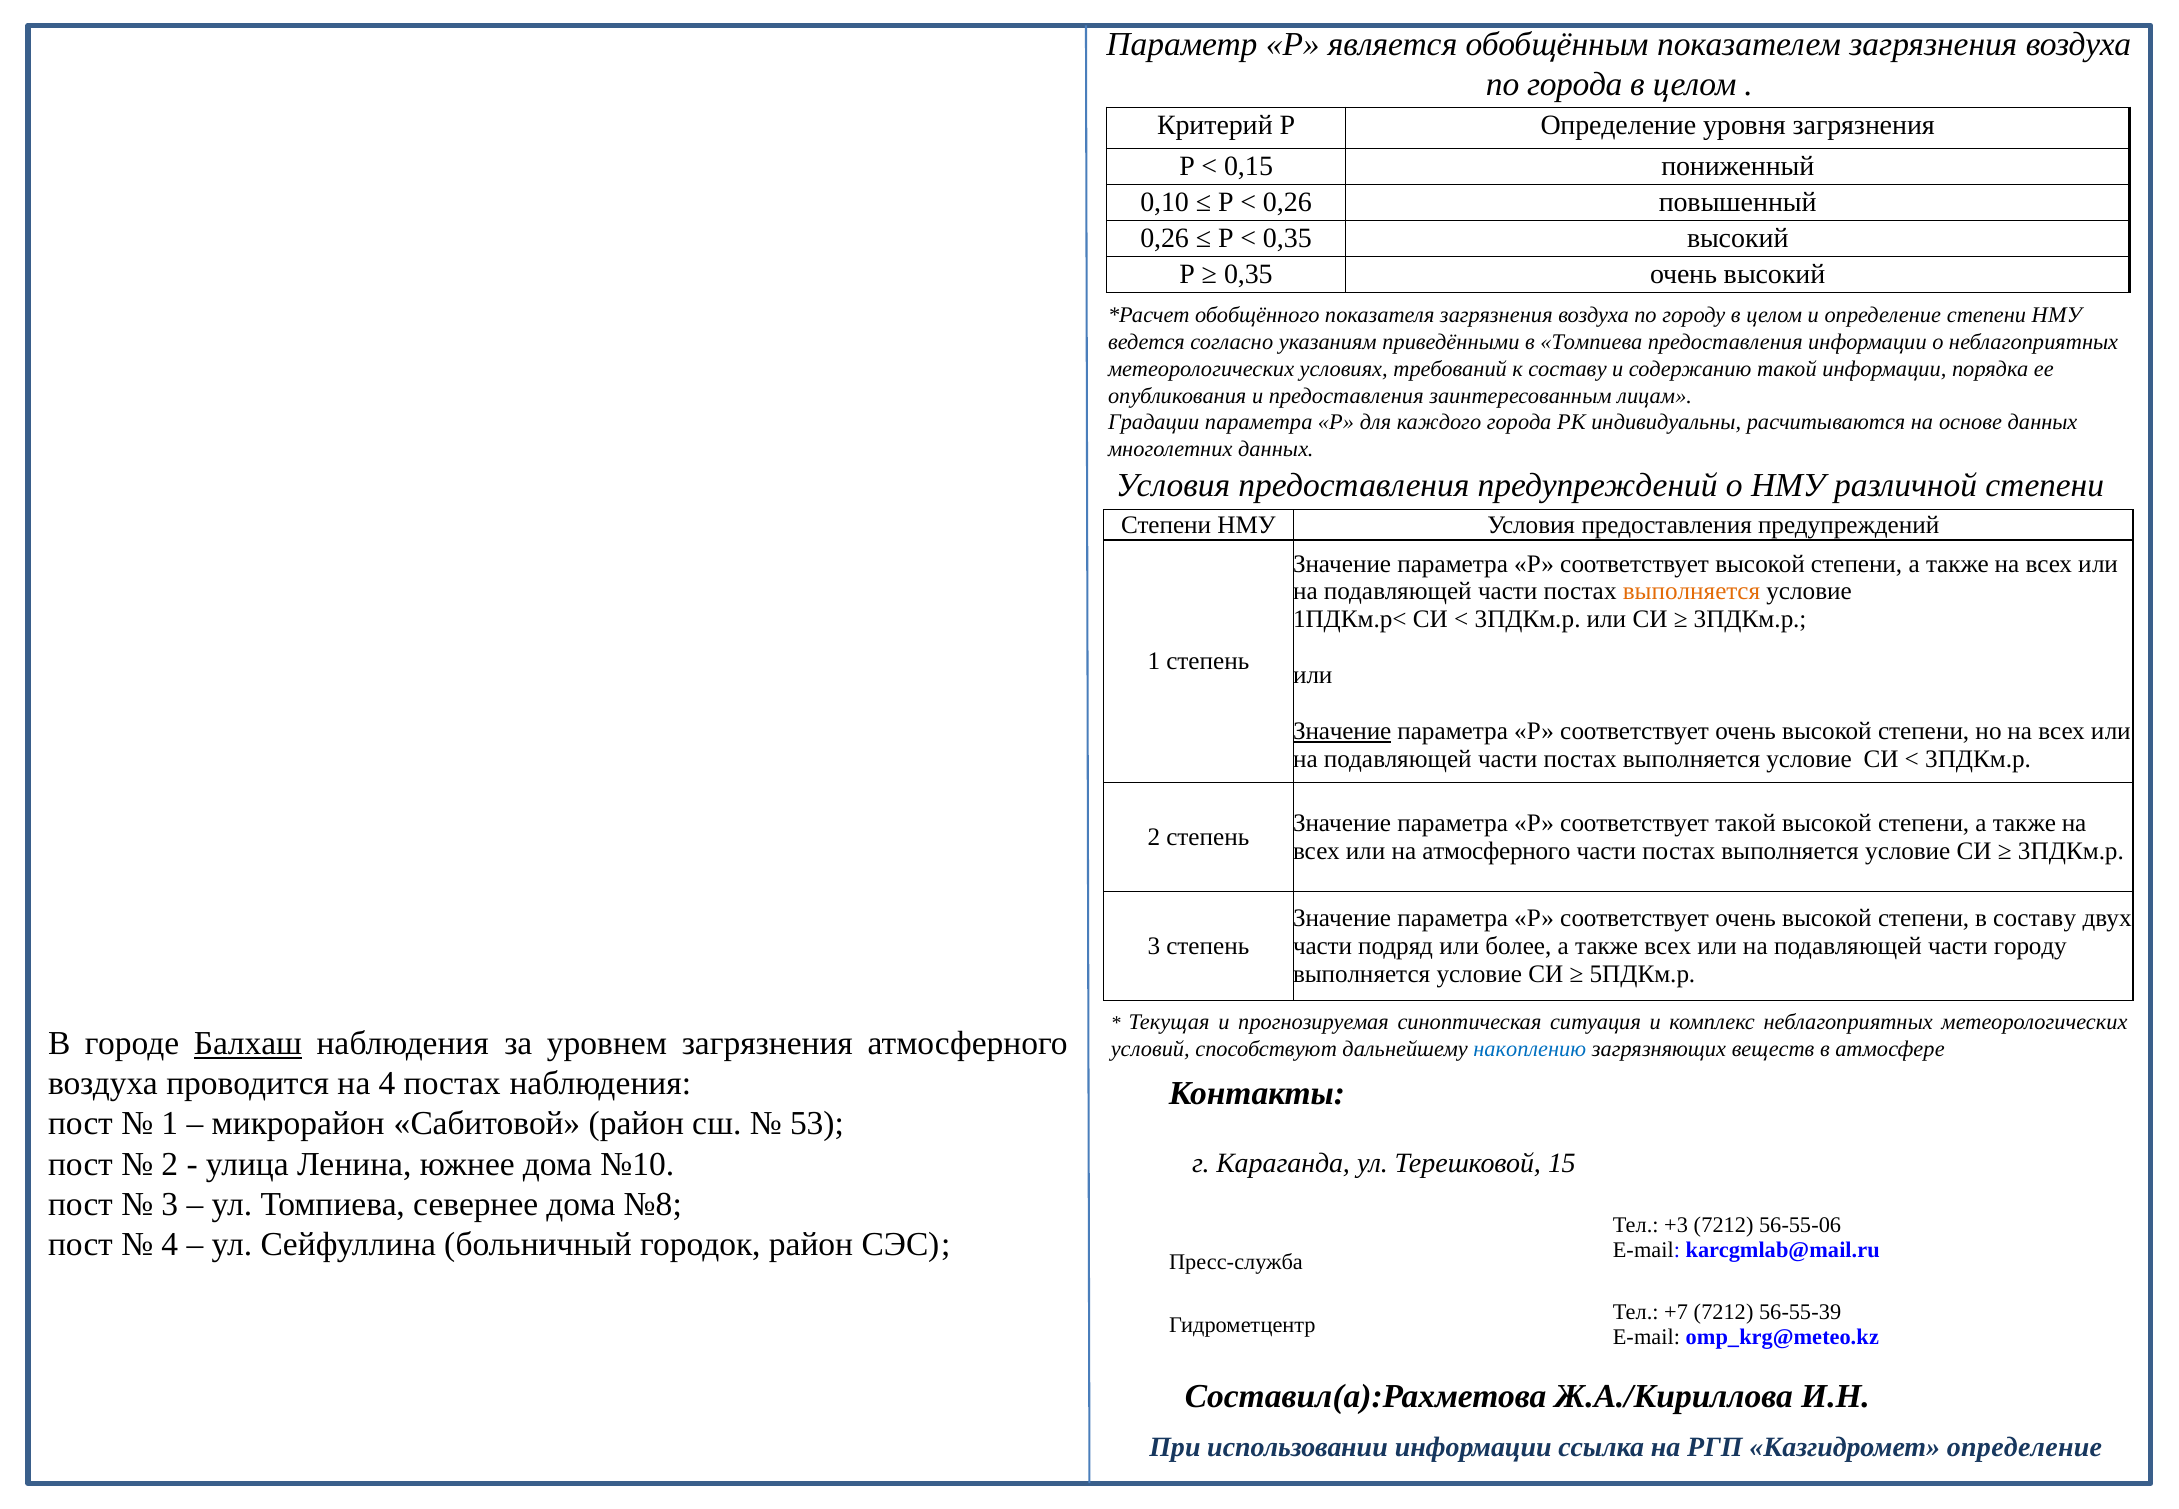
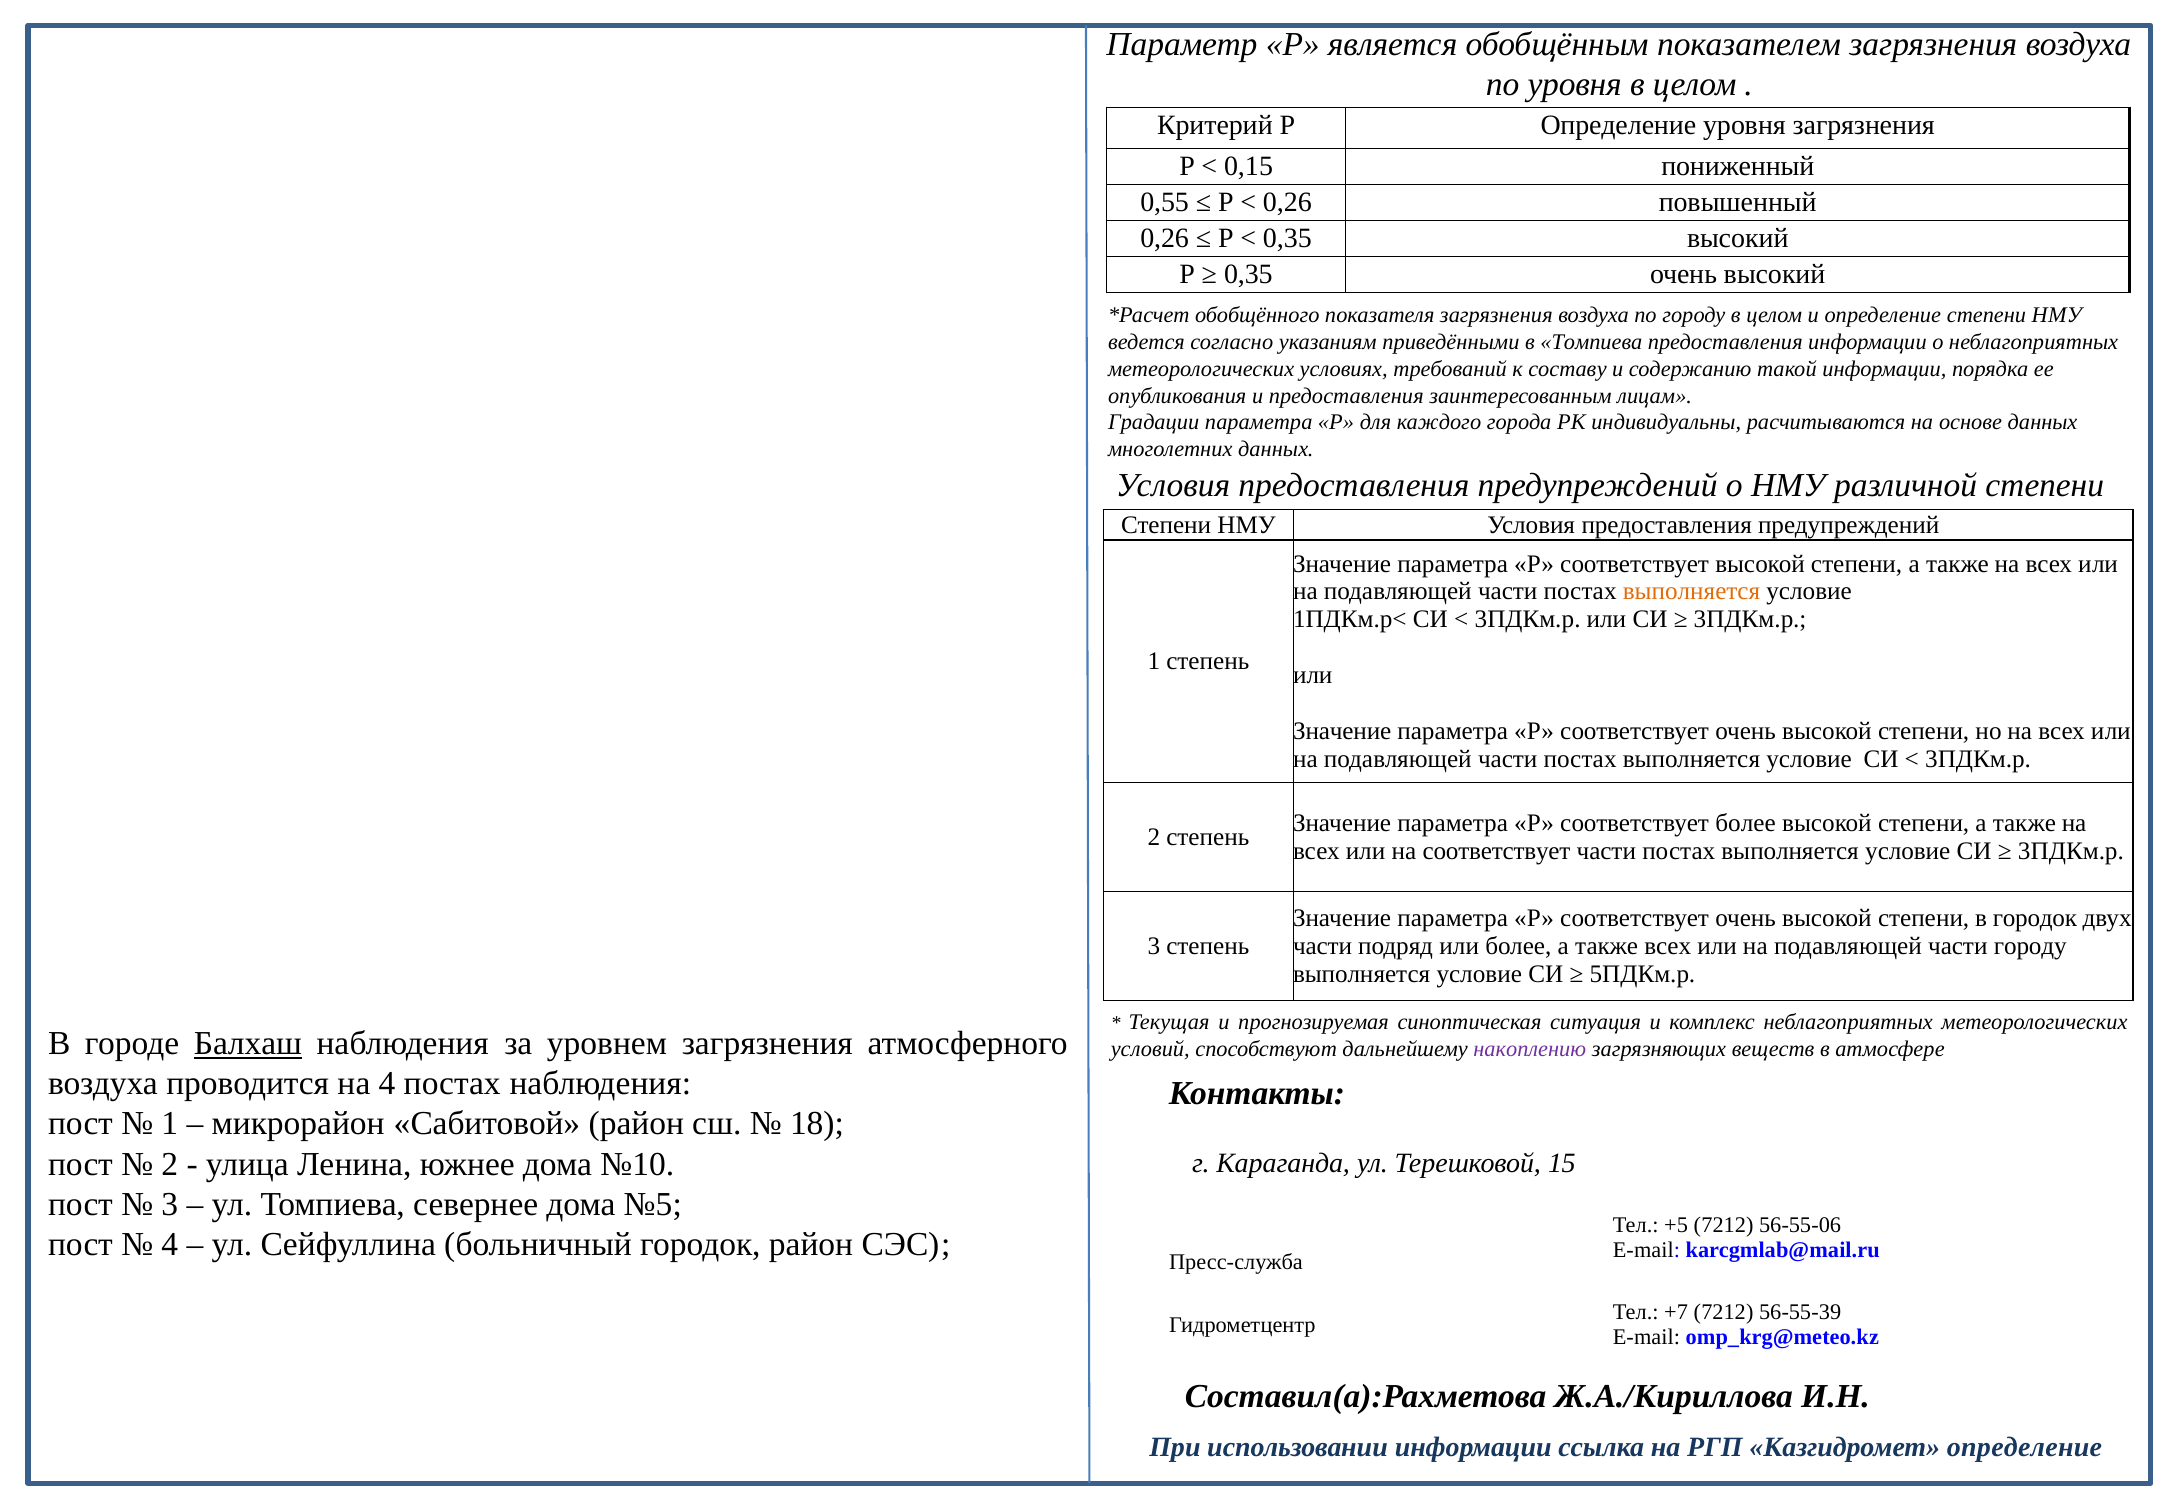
по города: города -> уровня (1575, 84)
0,10: 0,10 -> 0,55 (1165, 202)
Значение underline: present -> none (1342, 731)
соответствует такой: такой -> более (1746, 823)
на атмосферного: атмосферного -> соответствует (1497, 851)
в составу: составу -> городок (2035, 918)
накоплению colour: blue -> purple (1530, 1049)
53: 53 -> 18 (817, 1124)
№8: №8 -> №5 (653, 1204)
+3: +3 -> +5 (1676, 1225)
